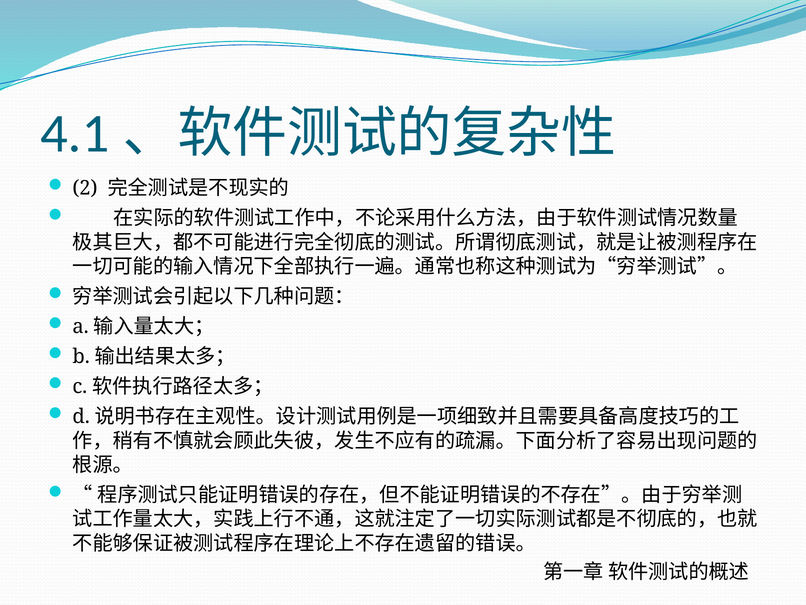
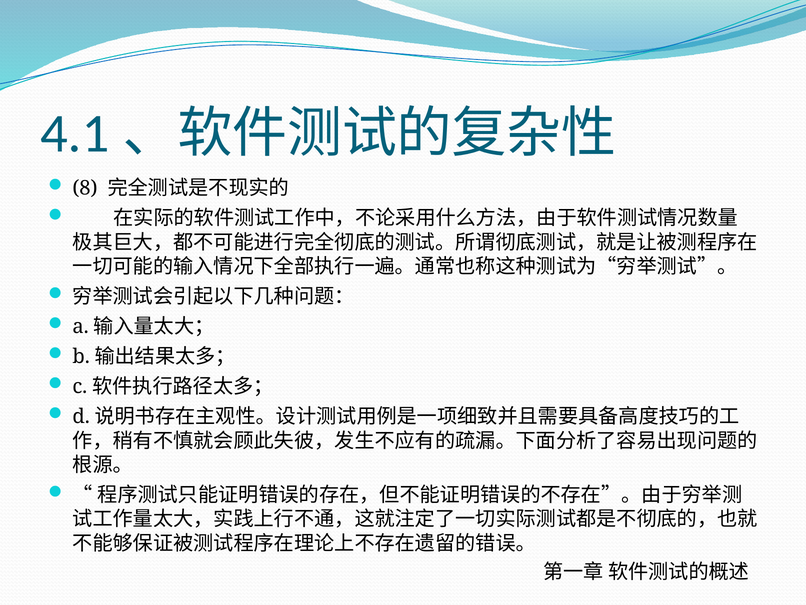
2: 2 -> 8 (85, 188)
